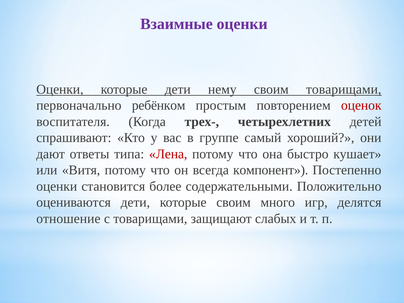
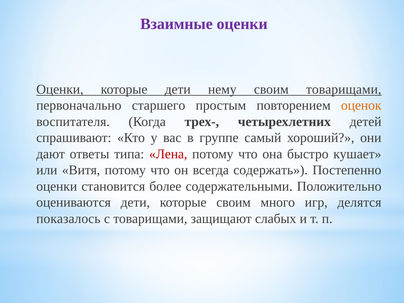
ребёнком: ребёнком -> старшего (159, 106)
оценок colour: red -> orange (361, 106)
компонент: компонент -> содержать (271, 170)
отношение: отношение -> показалось (68, 219)
